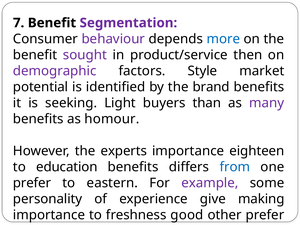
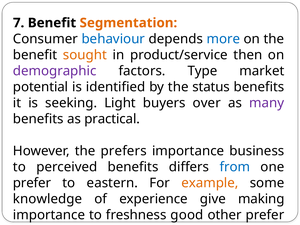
Segmentation colour: purple -> orange (128, 23)
behaviour colour: purple -> blue (113, 39)
sought colour: purple -> orange (85, 55)
Style: Style -> Type (202, 71)
brand: brand -> status (211, 87)
than: than -> over (207, 103)
homour: homour -> practical (112, 119)
experts: experts -> prefers (124, 151)
eighteen: eighteen -> business (257, 151)
education: education -> perceived (67, 167)
example colour: purple -> orange (210, 183)
personality: personality -> knowledge (48, 199)
